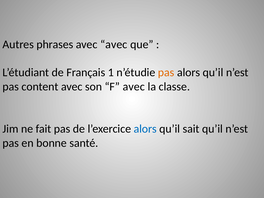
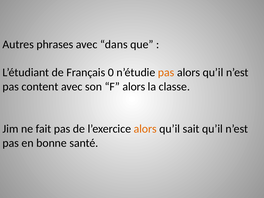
avec avec: avec -> dans (114, 44)
1: 1 -> 0 (111, 73)
F avec: avec -> alors (134, 87)
alors colour: blue -> orange (145, 129)
